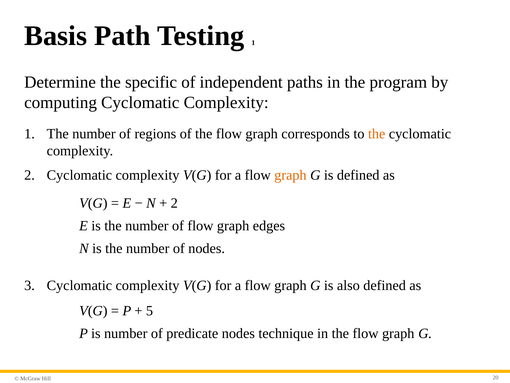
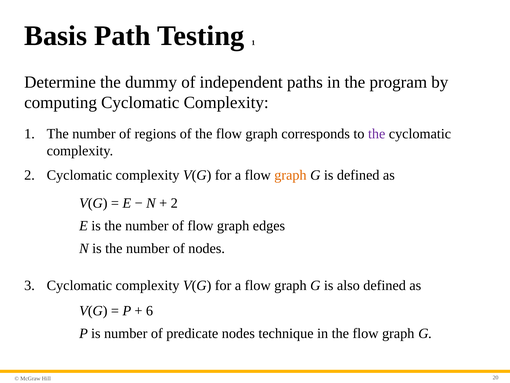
specific: specific -> dummy (151, 82)
the colour: orange -> purple (377, 134)
5: 5 -> 6 (149, 311)
